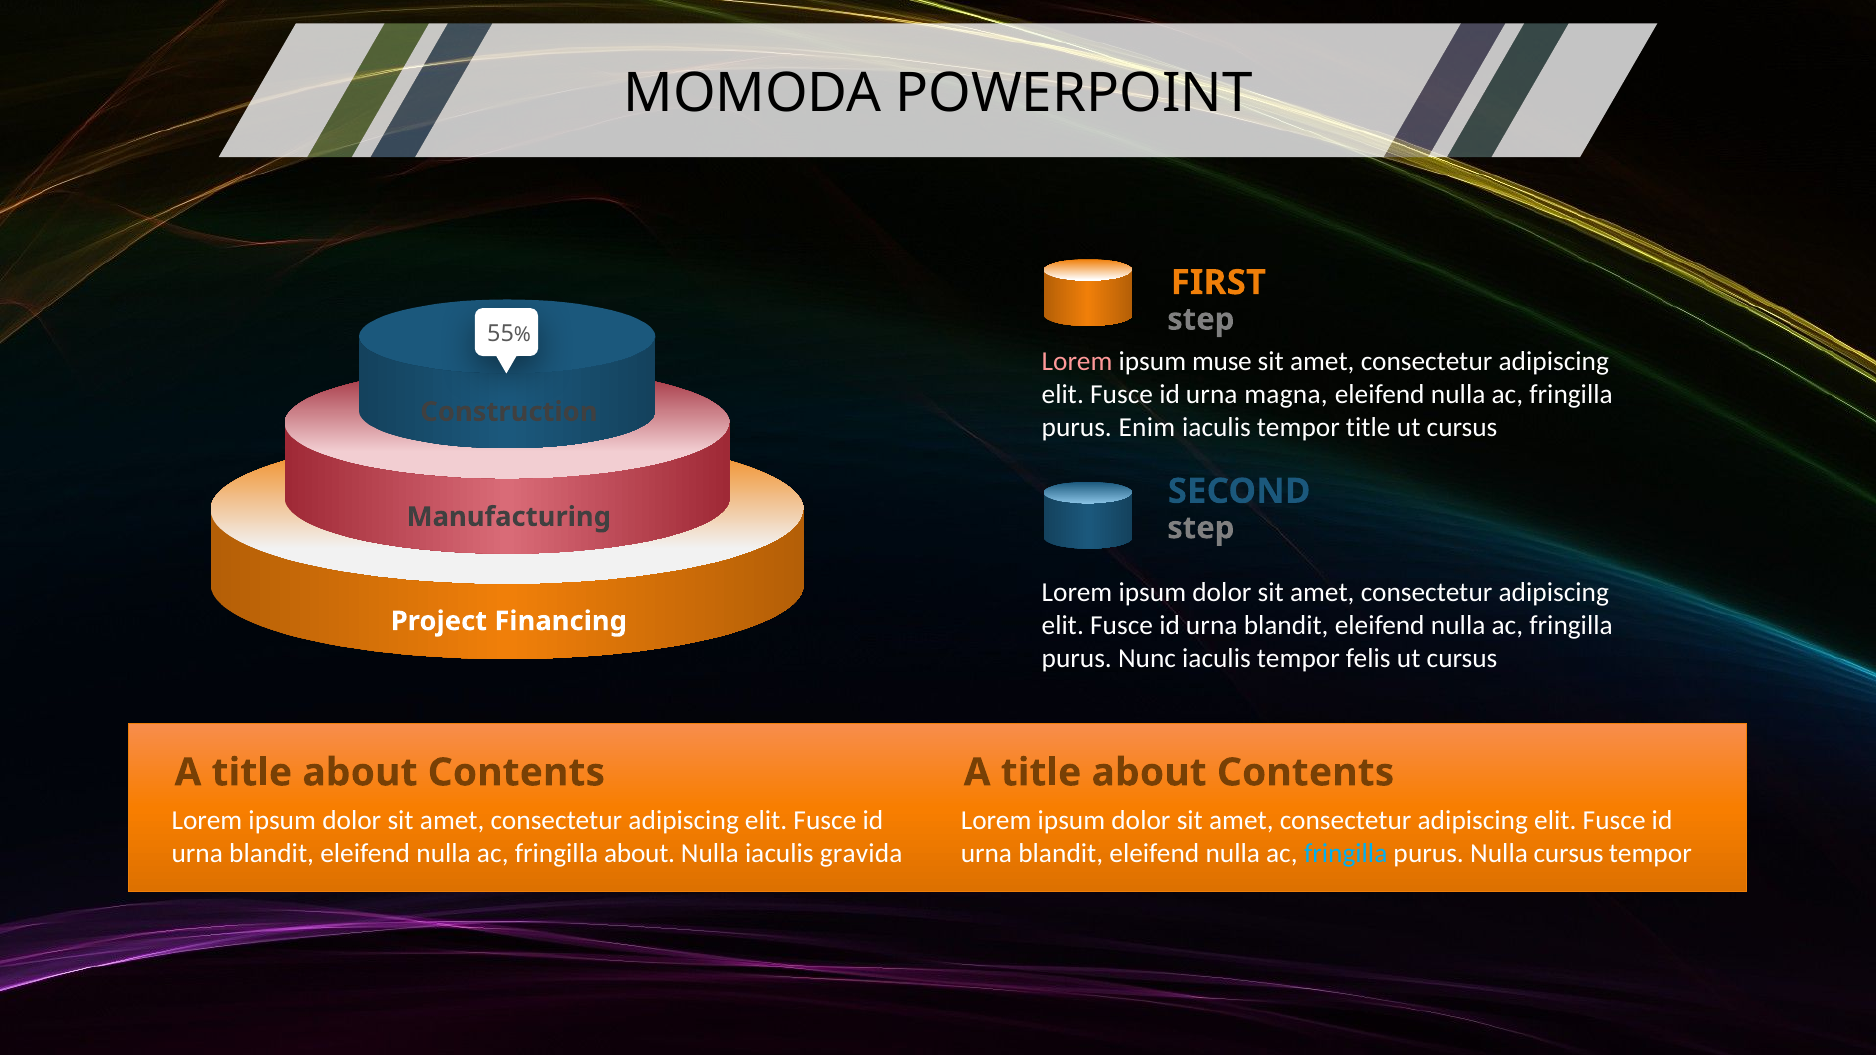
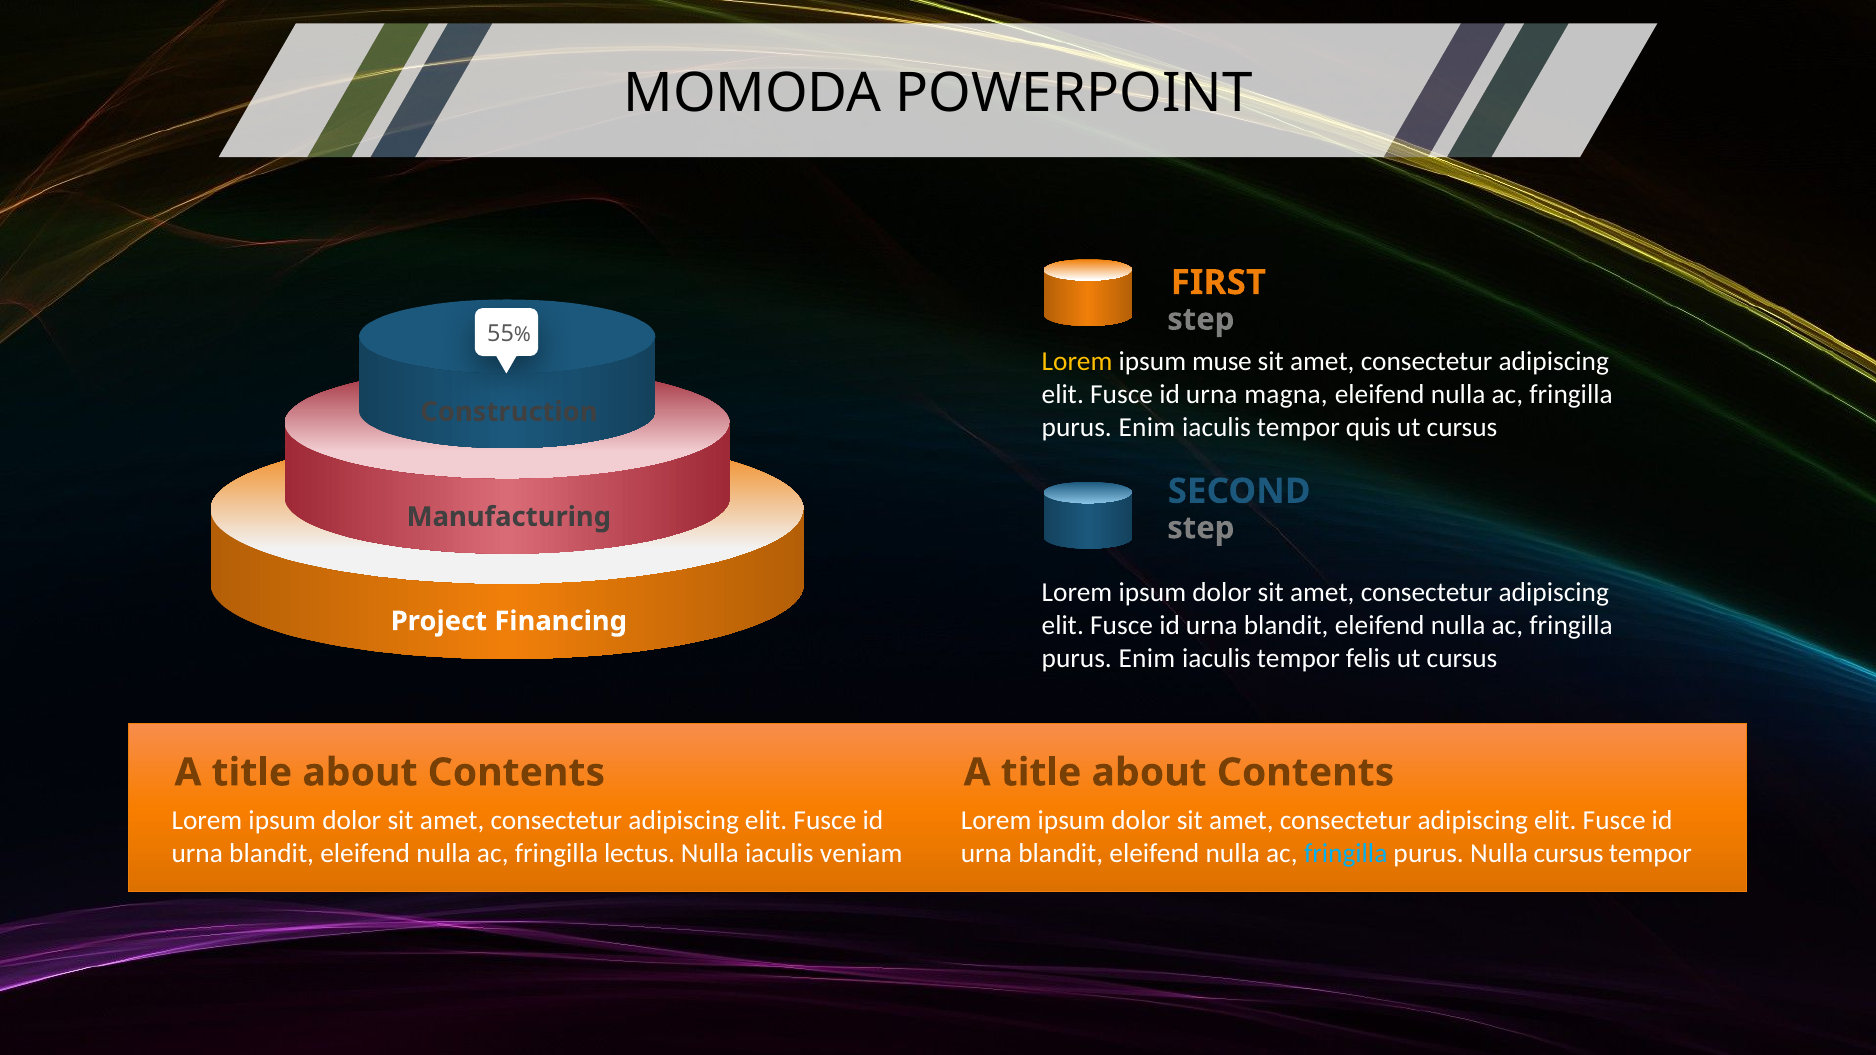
Lorem colour: pink -> yellow (1077, 362)
tempor title: title -> quis (1368, 428)
Nunc: Nunc -> Enim (1147, 658)
fringilla about: about -> lectus (640, 853)
gravida: gravida -> veniam (861, 853)
